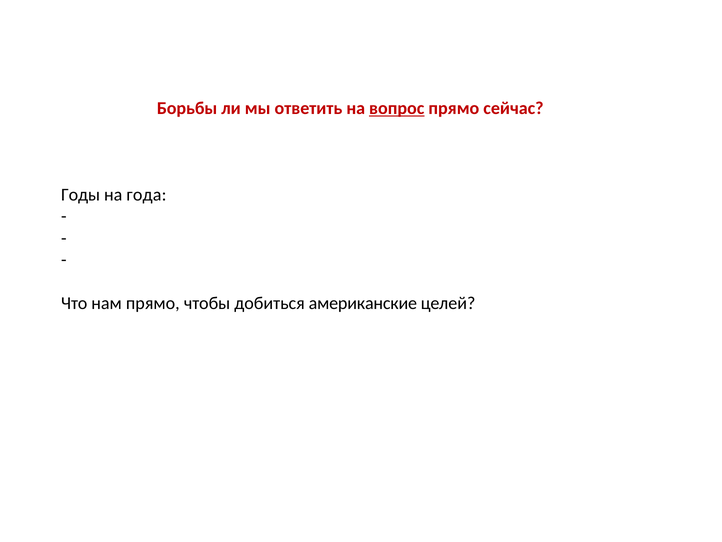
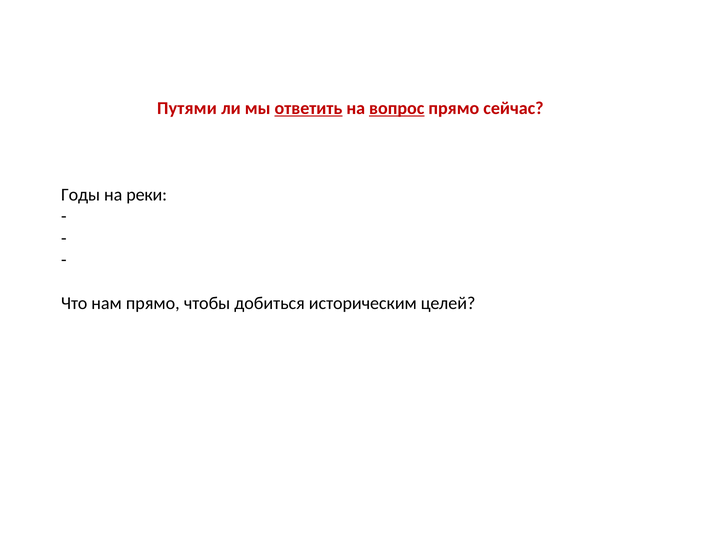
Борьбы: Борьбы -> Путями (187, 108)
ответить underline: none -> present (308, 108)
года: года -> реки (147, 195)
американские: американские -> историческим (363, 303)
